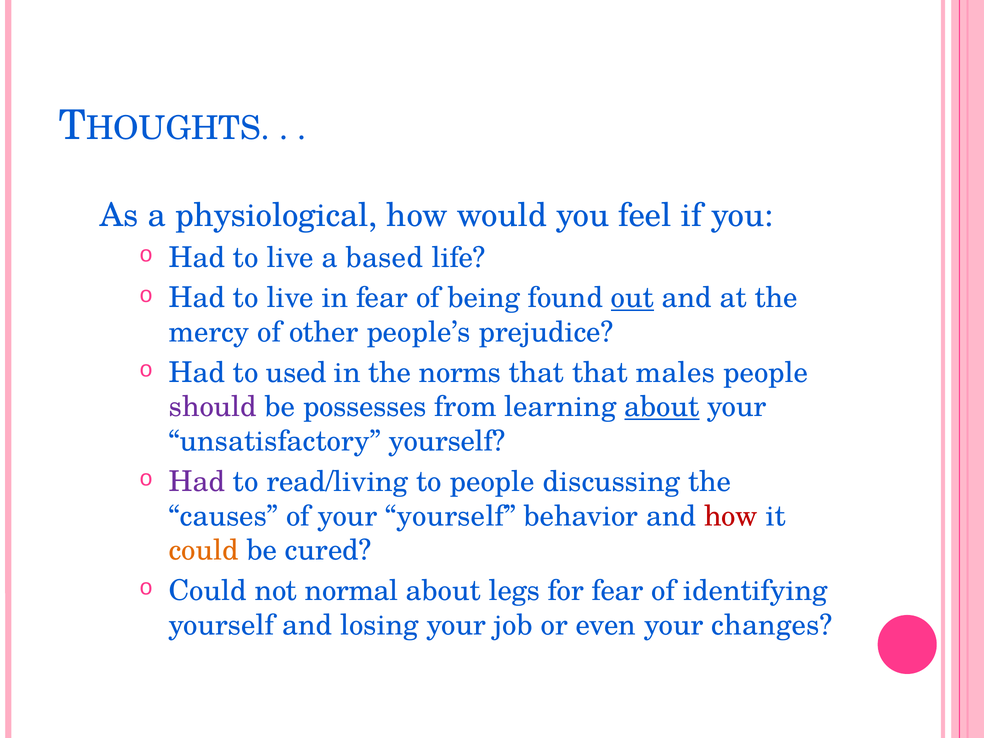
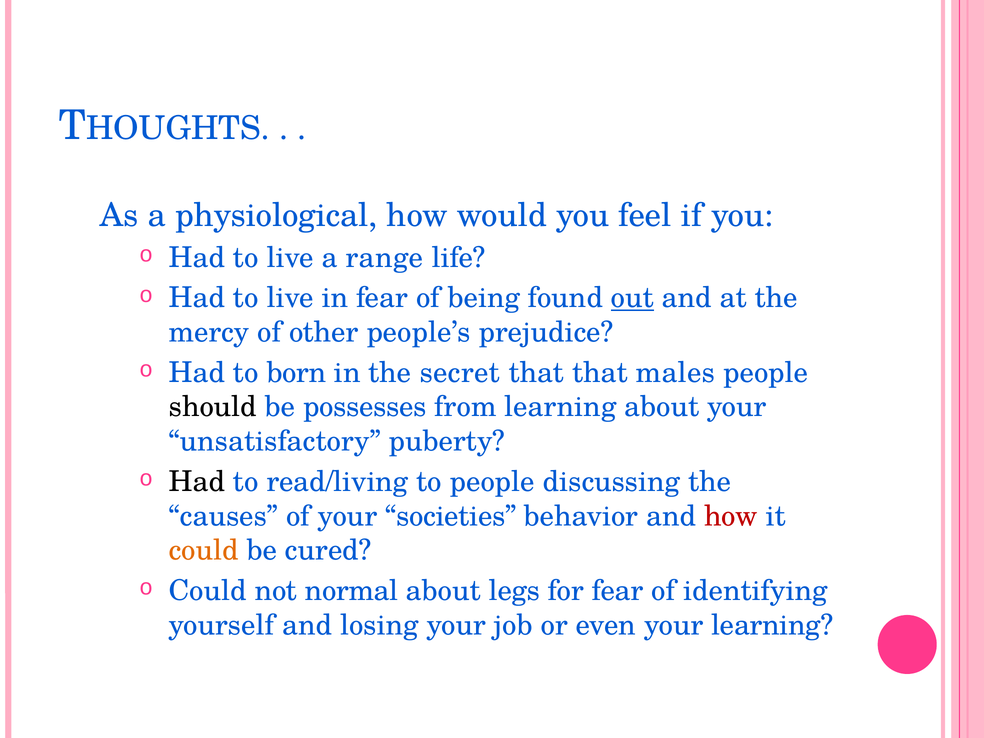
based: based -> range (384, 258)
used: used -> born (296, 373)
norms: norms -> secret (460, 373)
should colour: purple -> black (213, 407)
about underline: present -> none (662, 407)
unsatisfactory yourself: yourself -> puberty (447, 441)
Had colour: purple -> black (197, 482)
your yourself: yourself -> societies (451, 516)
your changes: changes -> learning (772, 625)
